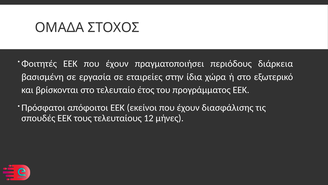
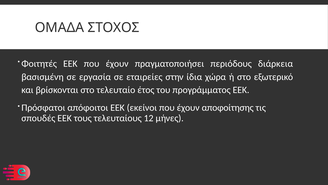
διασφάλισης: διασφάλισης -> αποφοίτησης (228, 107)
